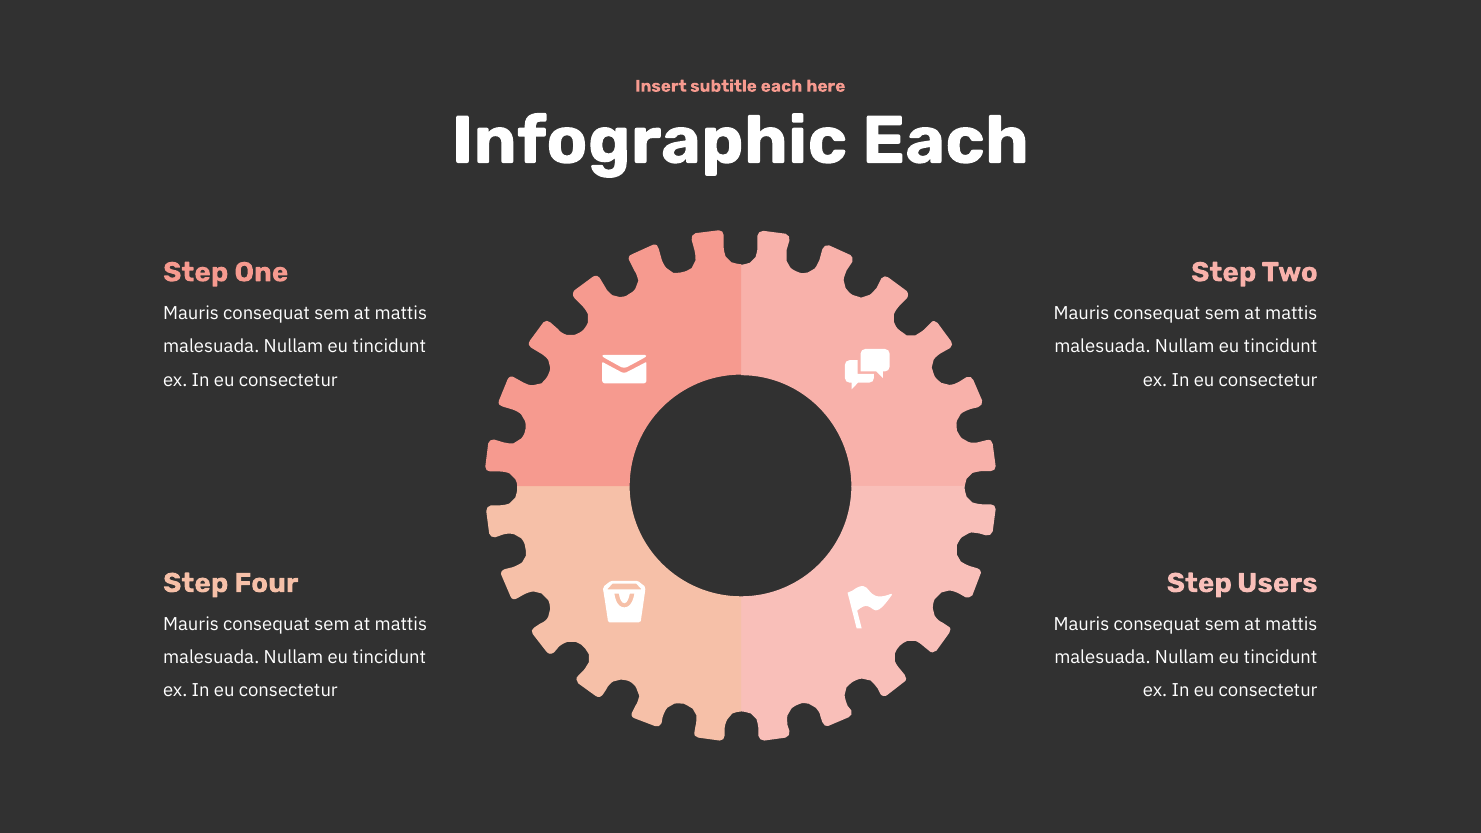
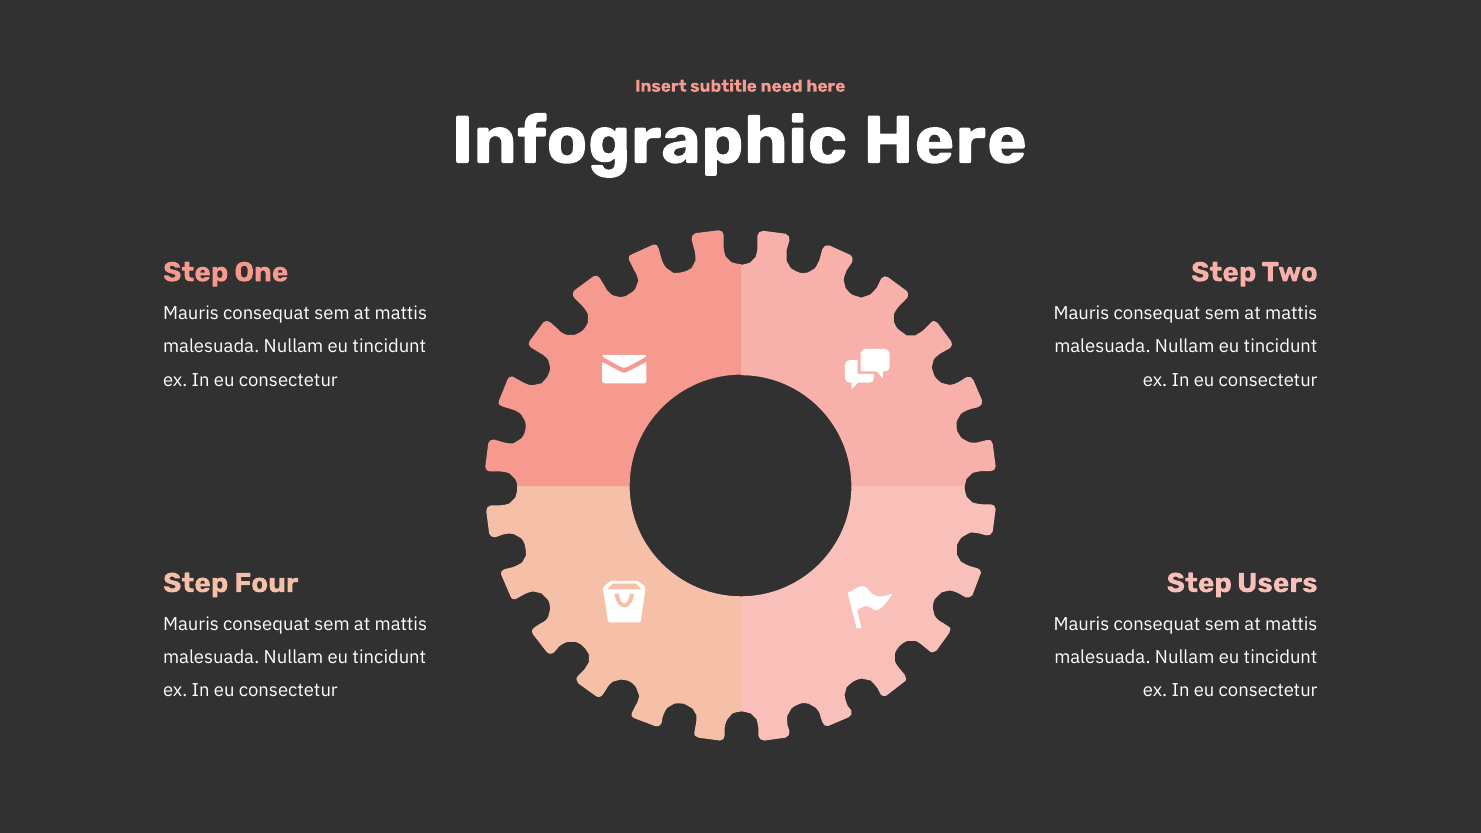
subtitle each: each -> need (782, 86)
Infographic Each: Each -> Here (945, 141)
